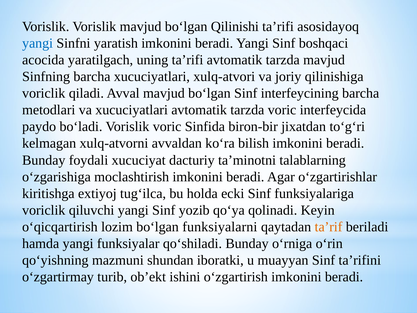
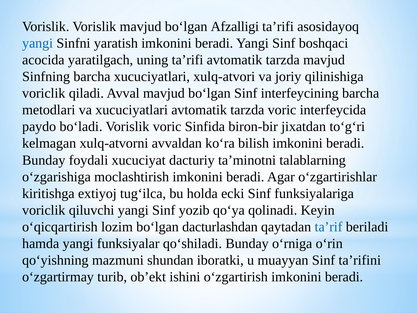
Qilinishi: Qilinishi -> Afzalligi (235, 27)
funksiyalarni: funksiyalarni -> dacturlashdan (220, 227)
ta’rif colour: orange -> blue (329, 227)
